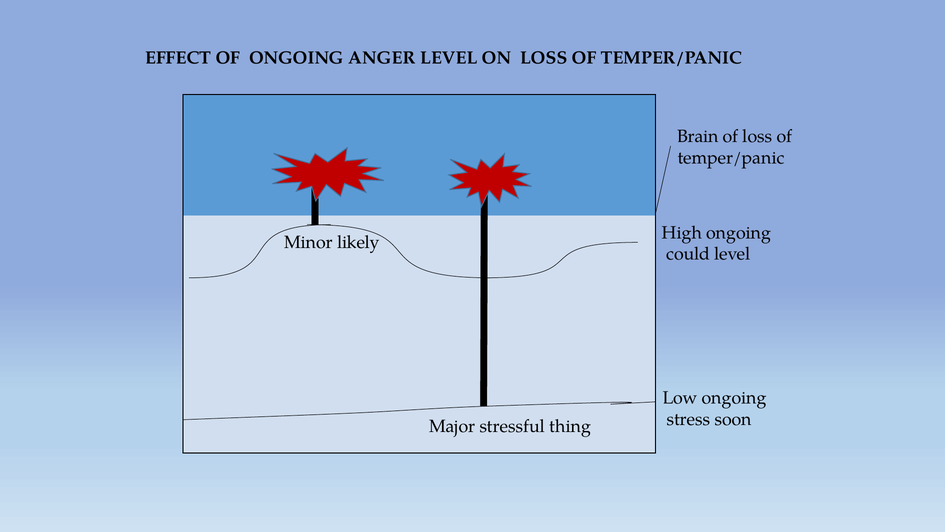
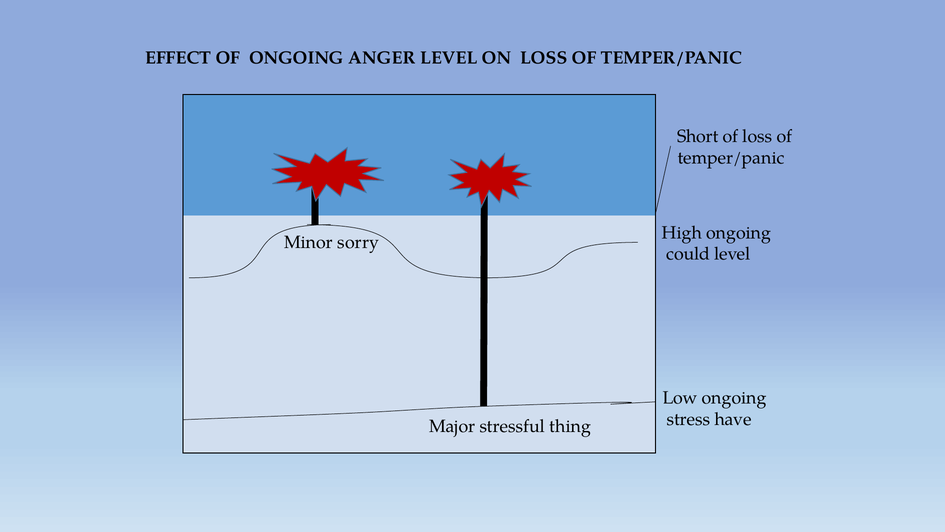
Brain: Brain -> Short (698, 136)
likely: likely -> sorry (358, 242)
soon: soon -> have (733, 419)
